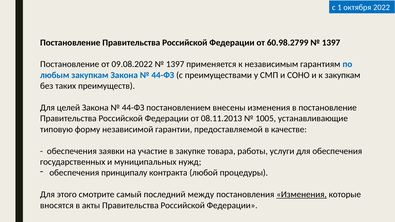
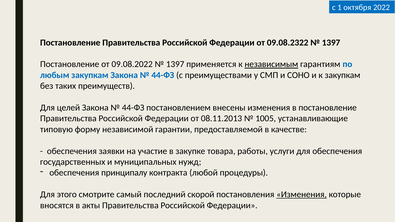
60.98.2799: 60.98.2799 -> 09.08.2322 (288, 43)
независимым underline: none -> present (271, 64)
между: между -> скорой (201, 195)
